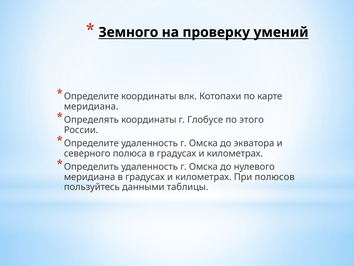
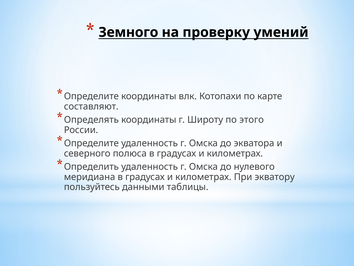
меридиана: меридиана -> составляют (91, 106)
Глобусе: Глобусе -> Широту (205, 120)
полюсов: полюсов -> экватору (275, 177)
